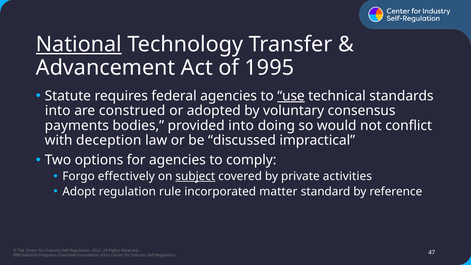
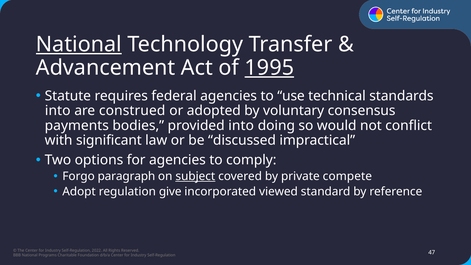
1995 underline: none -> present (269, 68)
use underline: present -> none (291, 96)
deception: deception -> significant (109, 140)
effectively: effectively -> paragraph (126, 176)
activities: activities -> compete (347, 176)
rule: rule -> give (170, 191)
matter: matter -> viewed (278, 191)
